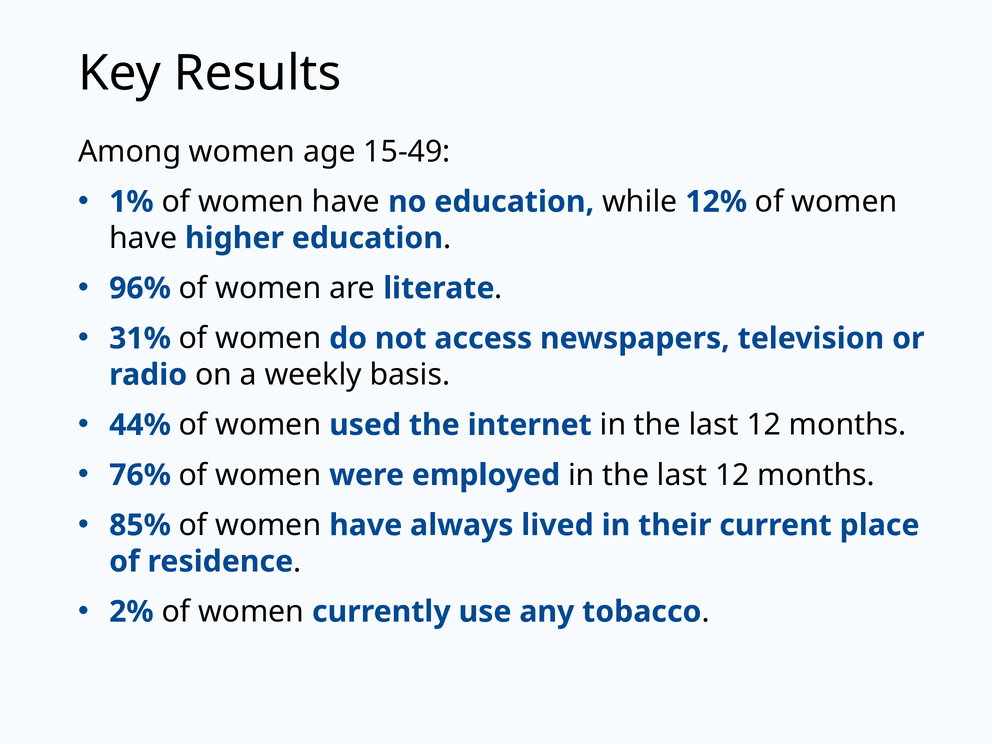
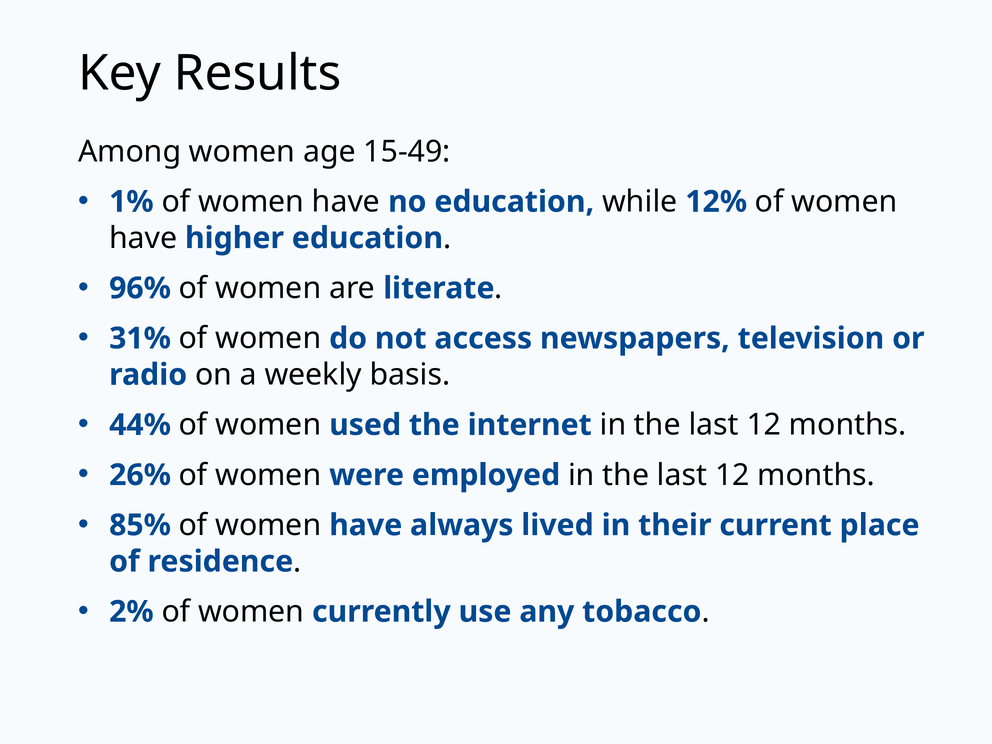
76%: 76% -> 26% (140, 475)
